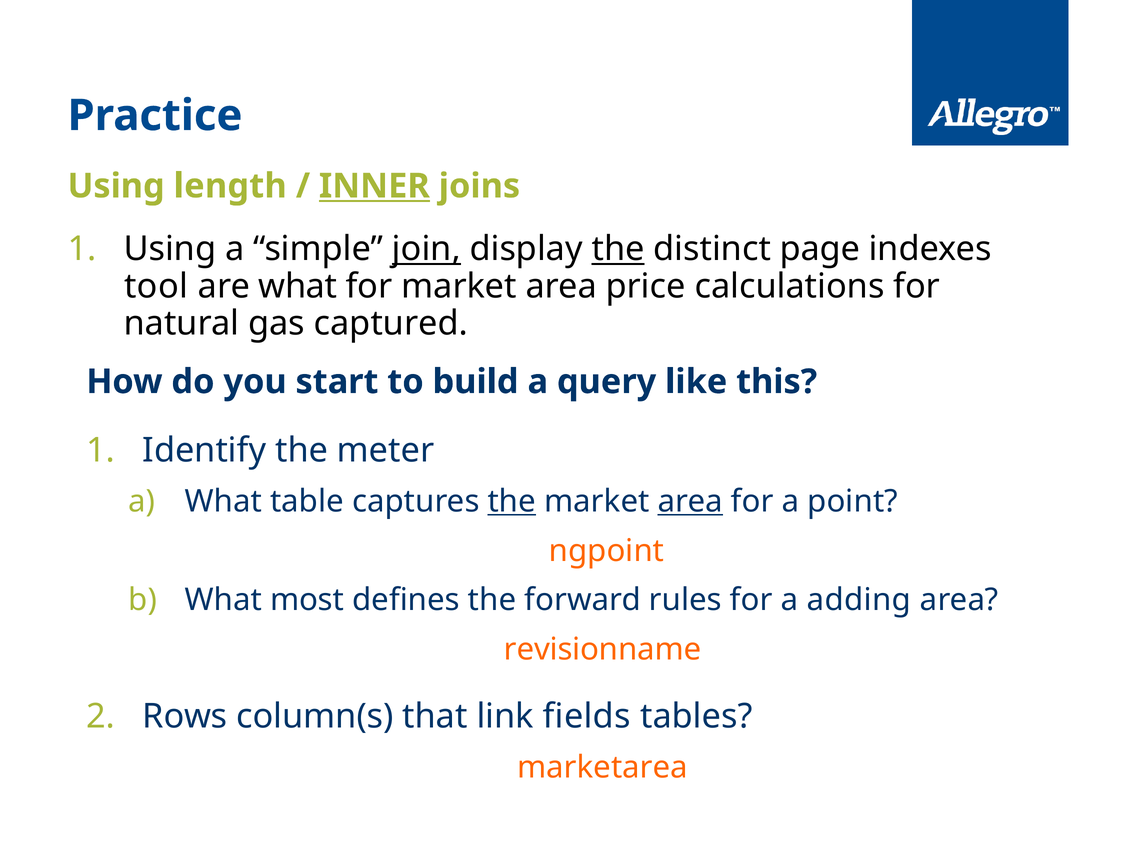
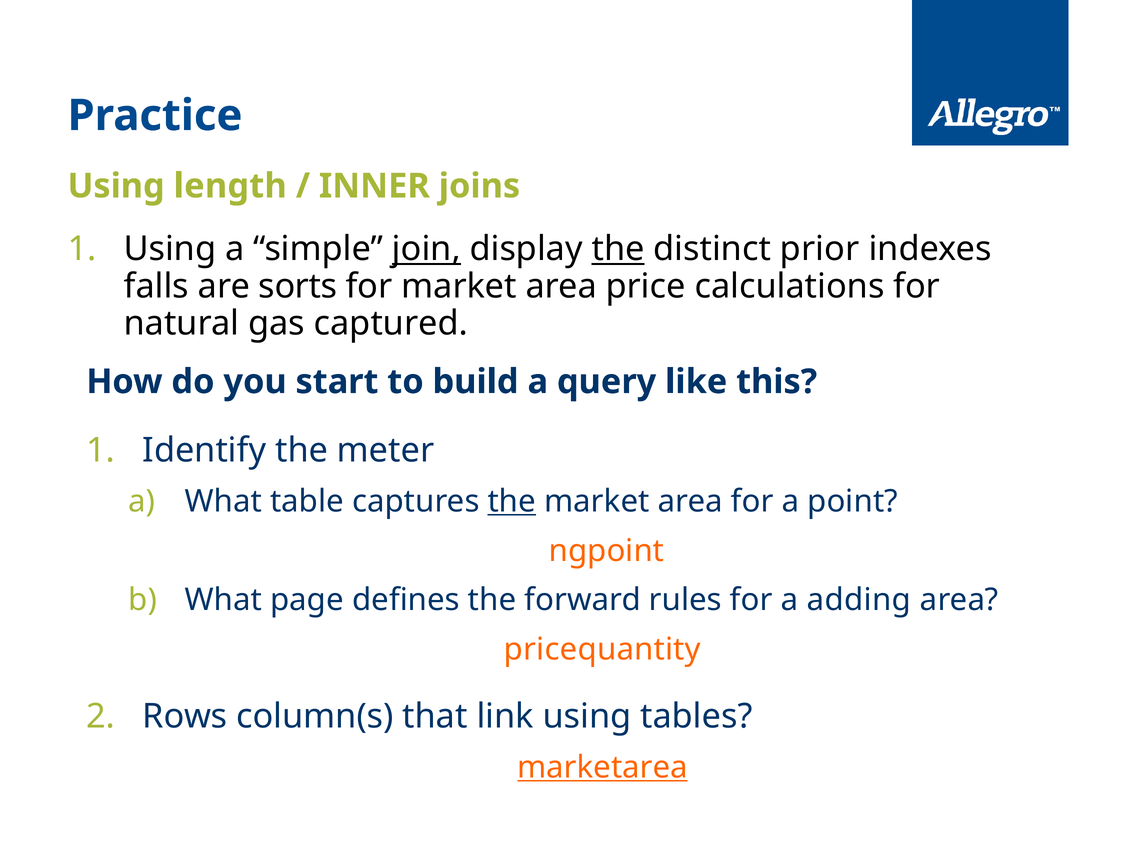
INNER underline: present -> none (374, 186)
page: page -> prior (820, 249)
tool: tool -> falls (156, 286)
are what: what -> sorts (298, 286)
area underline: present -> none (690, 501)
most: most -> page (307, 600)
revisionname: revisionname -> pricequantity (602, 649)
link fields: fields -> using (587, 716)
marketarea underline: none -> present (603, 767)
